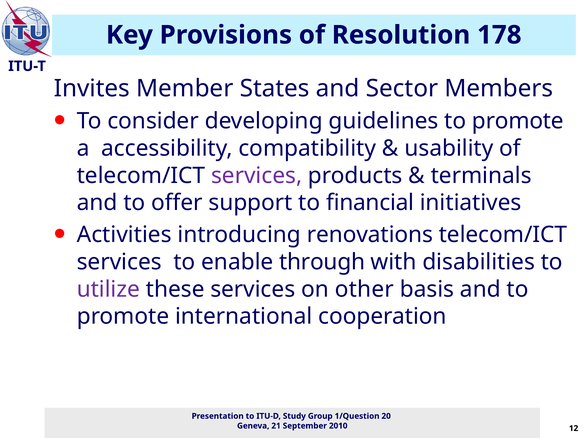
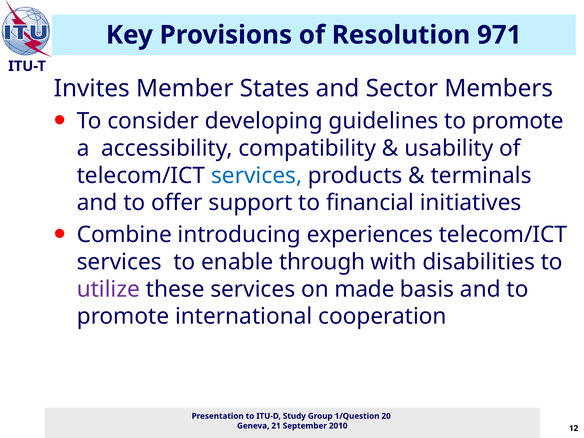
178: 178 -> 971 (499, 35)
services colour: purple -> blue (257, 176)
Activities: Activities -> Combine (124, 235)
renovations: renovations -> experiences (370, 235)
other: other -> made (365, 289)
